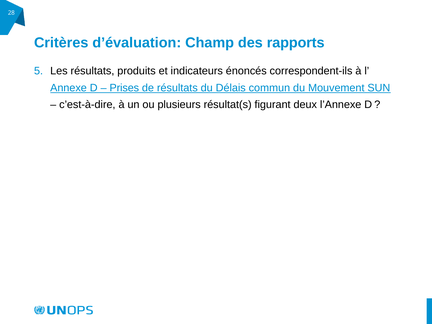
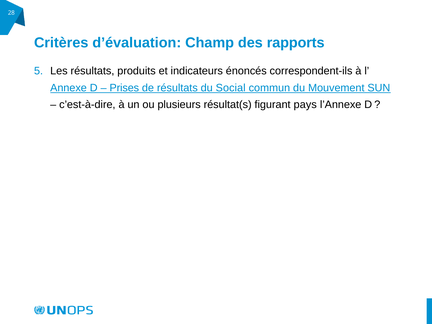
Délais: Délais -> Social (231, 88)
deux: deux -> pays (305, 105)
